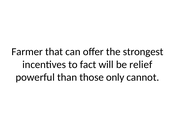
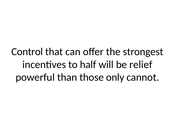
Farmer: Farmer -> Control (27, 52)
fact: fact -> half (88, 65)
